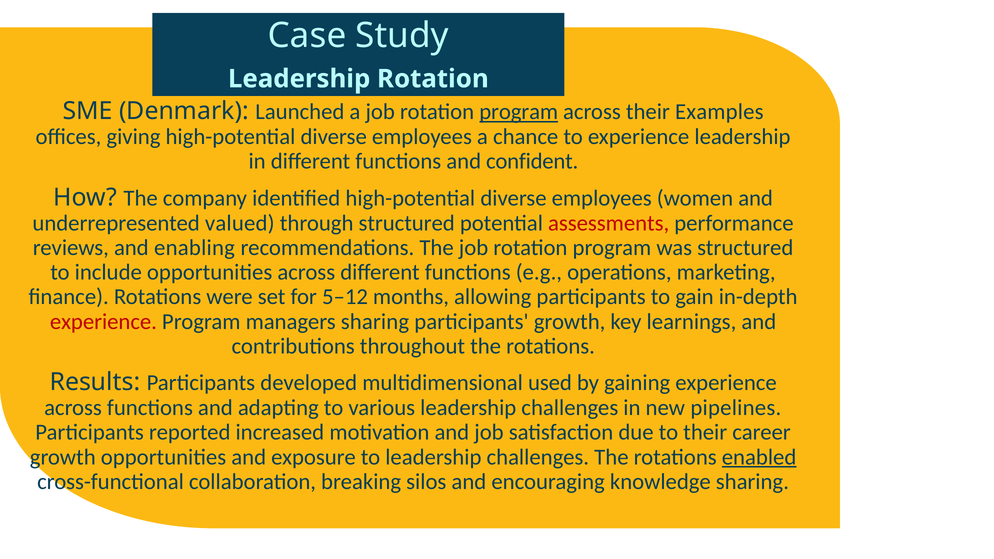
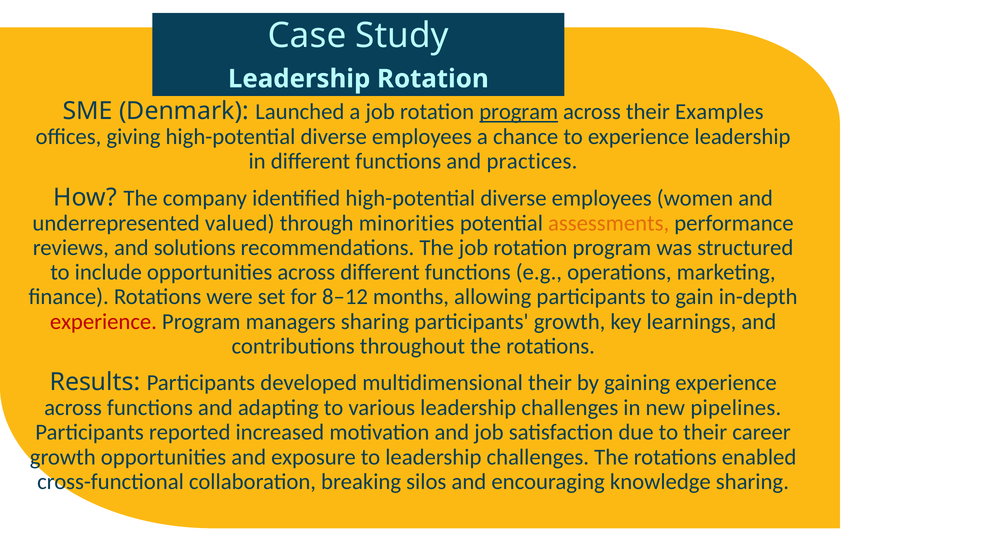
confident: confident -> practices (532, 161)
through structured: structured -> minorities (407, 223)
assessments colour: red -> orange (609, 223)
enabling: enabling -> solutions (195, 248)
5–12: 5–12 -> 8–12 (345, 297)
multidimensional used: used -> their (550, 383)
enabled underline: present -> none (759, 457)
